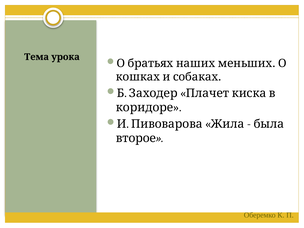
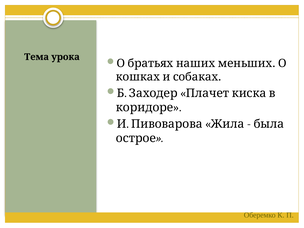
второе: второе -> острое (136, 138)
